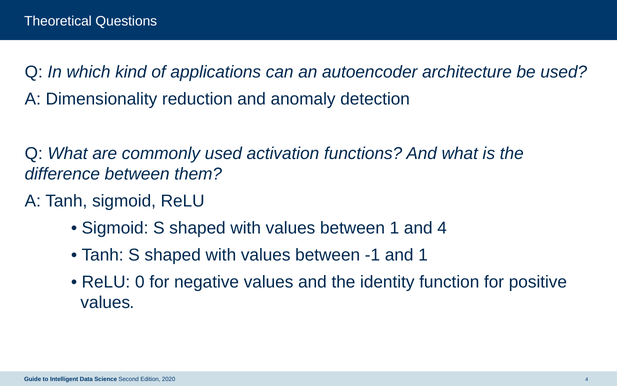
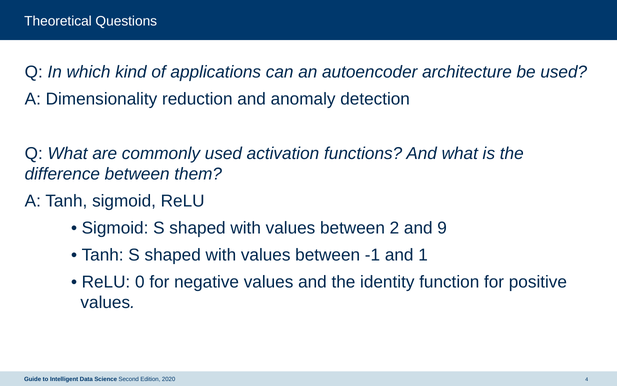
between 1: 1 -> 2 (394, 228)
and 4: 4 -> 9 (442, 228)
